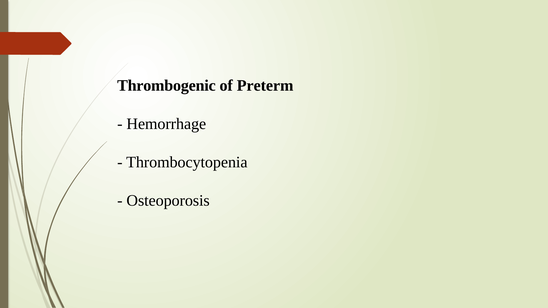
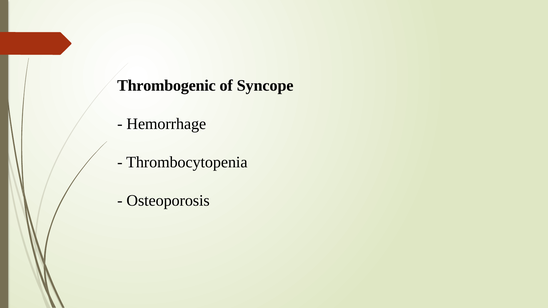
Preterm: Preterm -> Syncope (265, 86)
